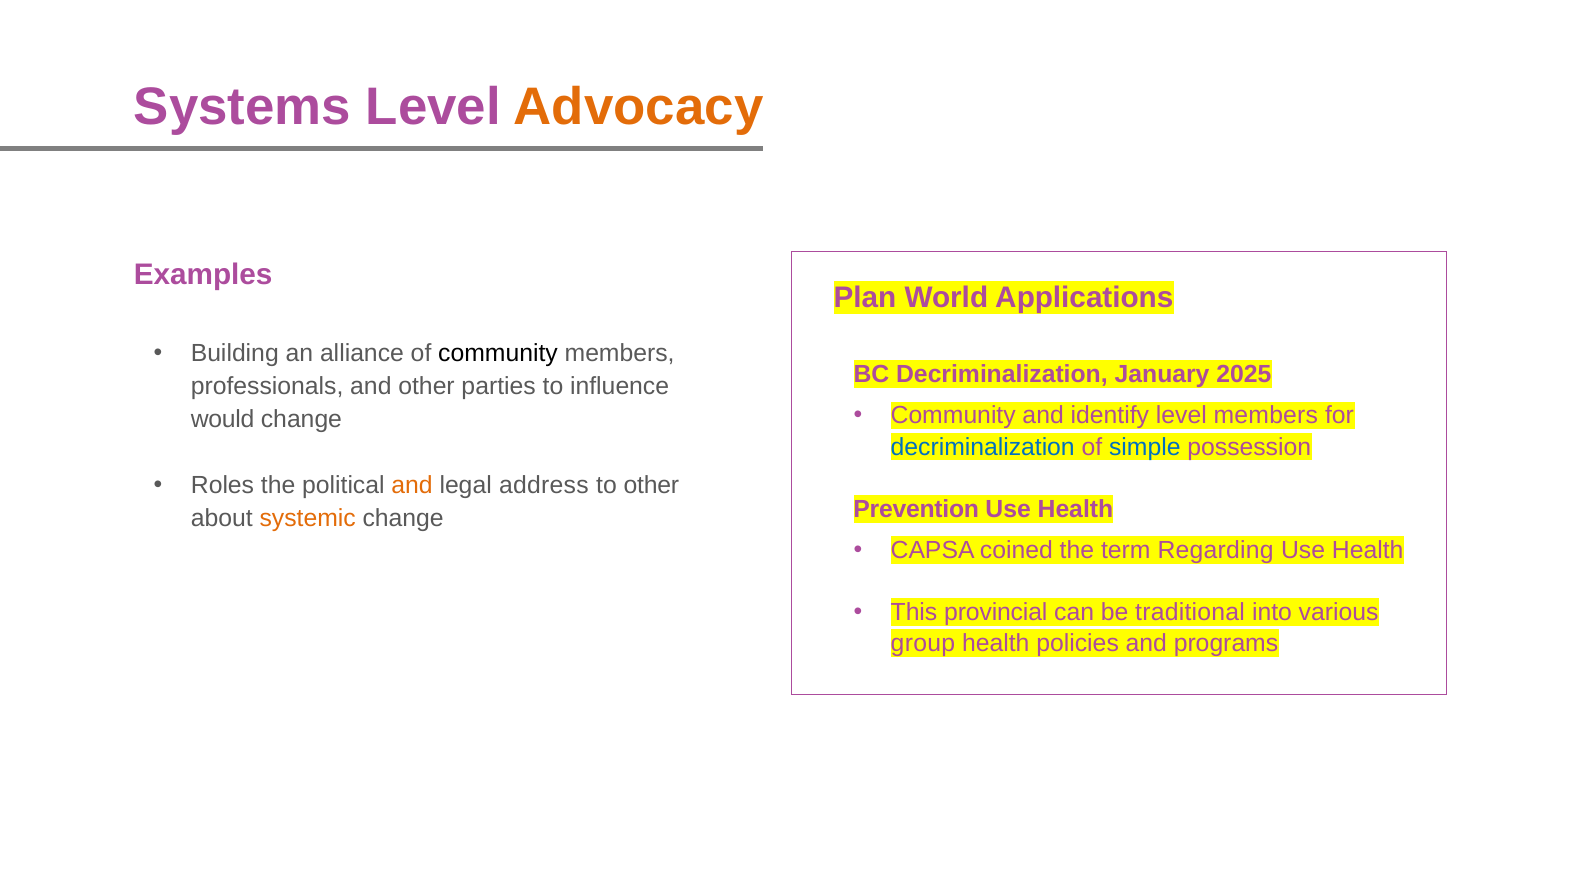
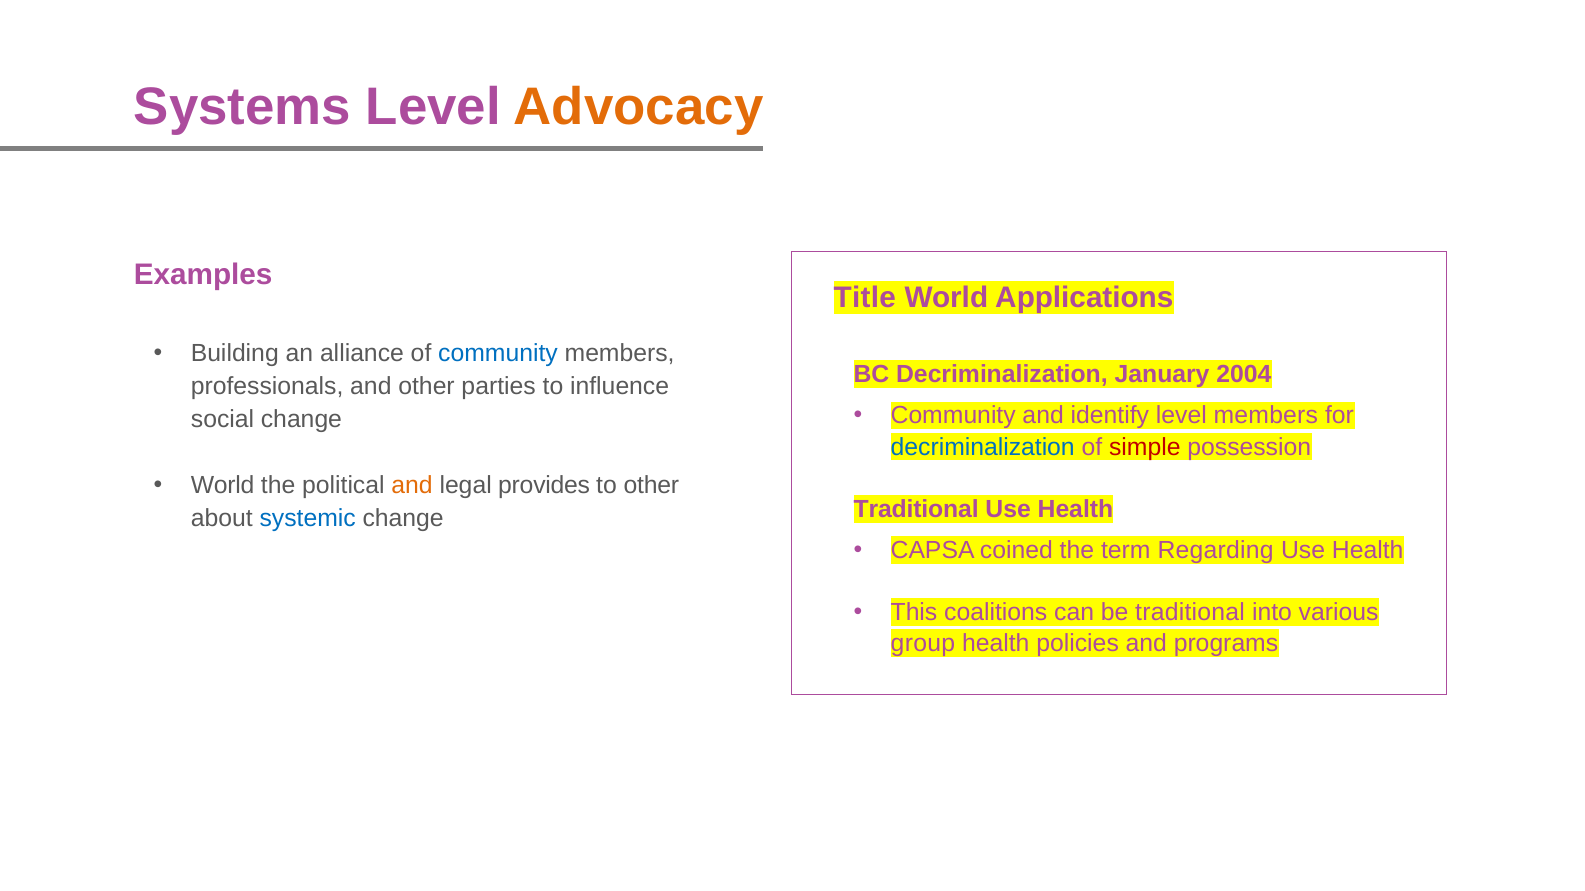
Plan: Plan -> Title (865, 298)
community colour: black -> blue (498, 354)
2025: 2025 -> 2004 (1244, 375)
would: would -> social (223, 420)
simple colour: blue -> red (1145, 447)
Roles: Roles -> World (223, 486)
address: address -> provides (544, 486)
Prevention: Prevention -> Traditional (916, 510)
systemic colour: orange -> blue (308, 519)
provincial: provincial -> coalitions (996, 613)
